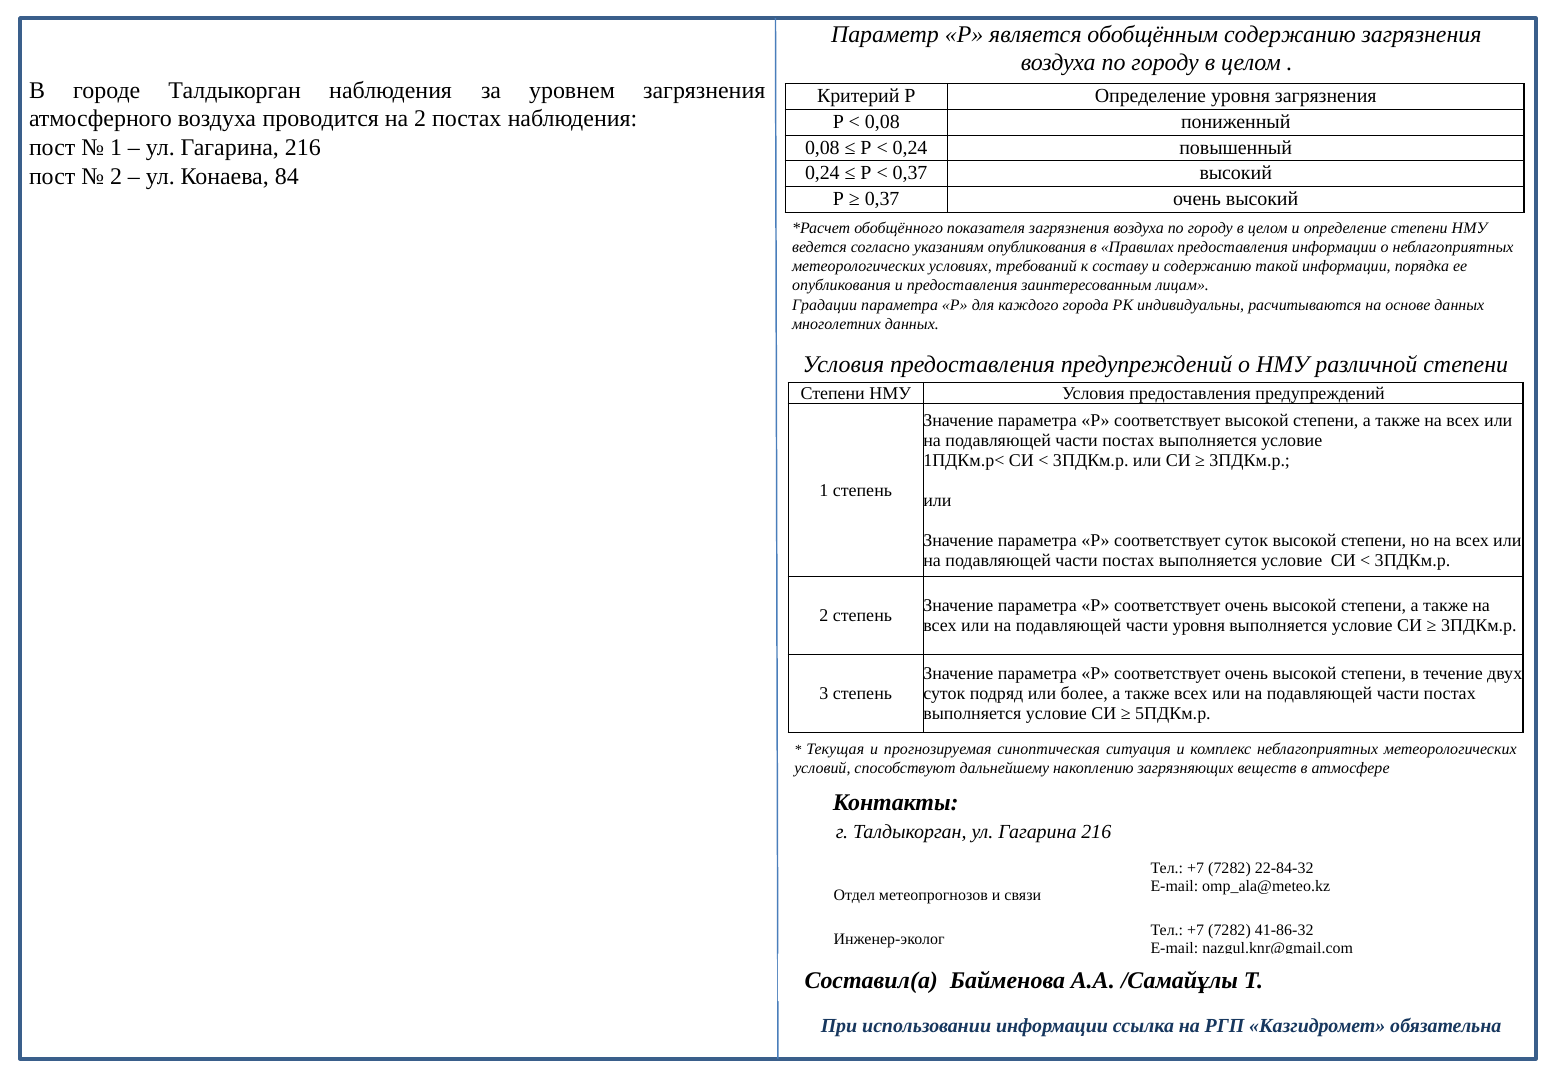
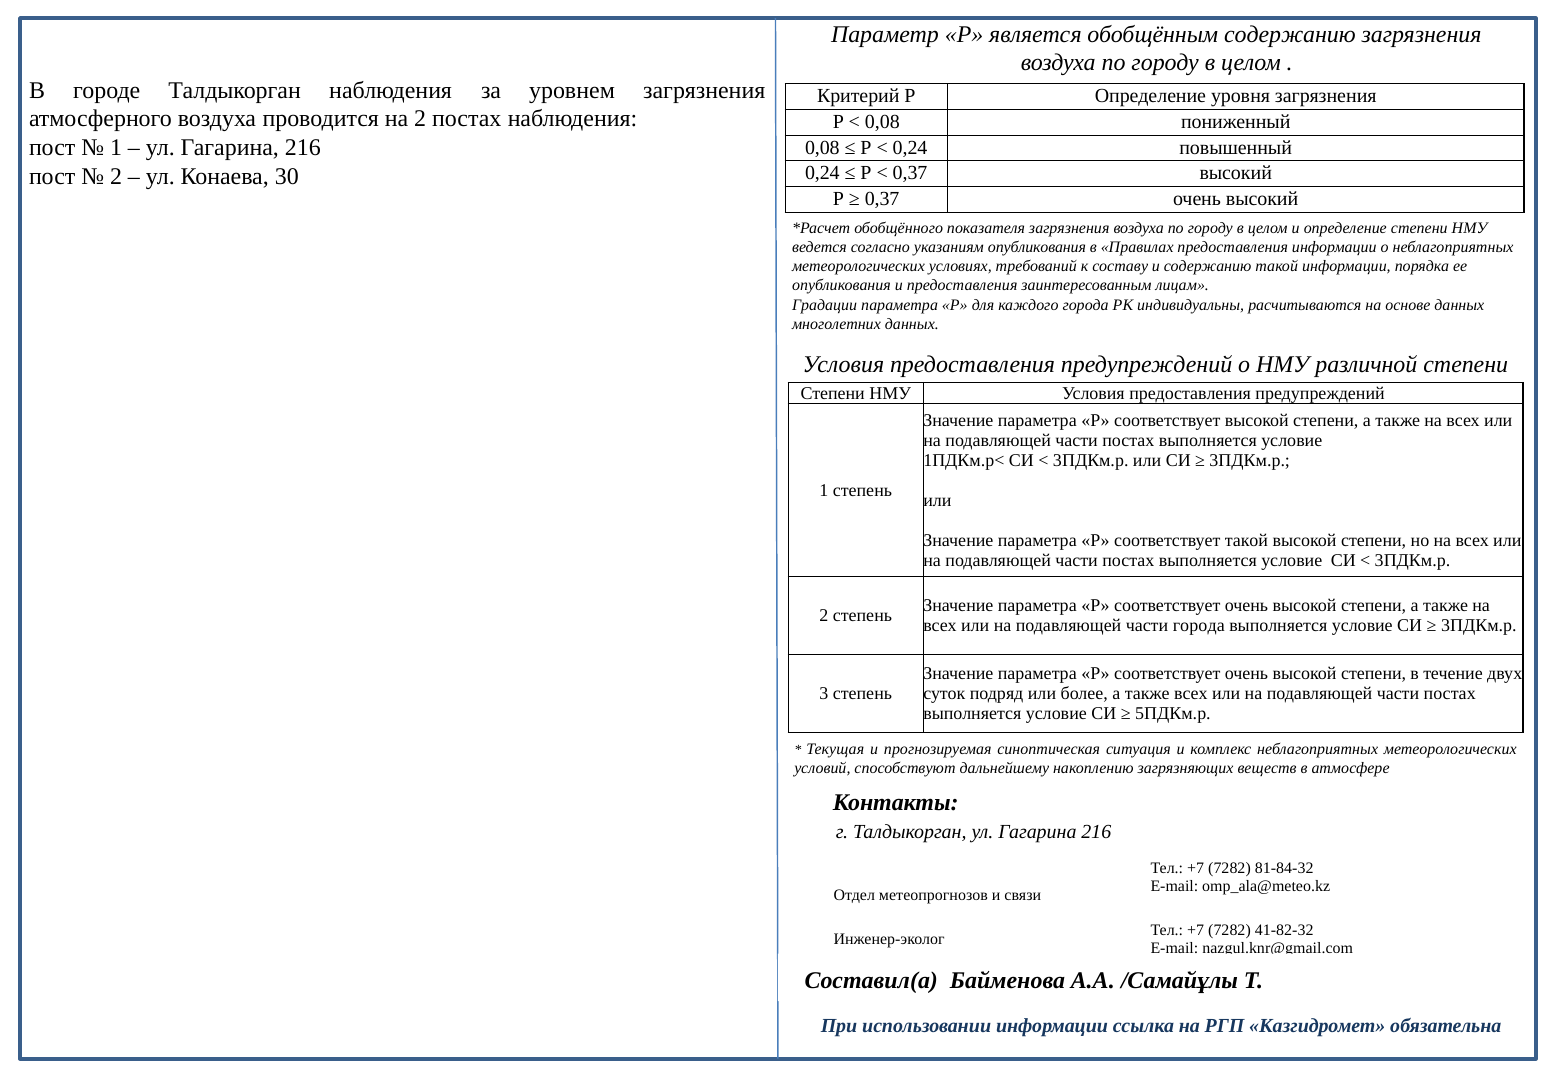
84: 84 -> 30 (287, 177)
соответствует суток: суток -> такой (1247, 540)
части уровня: уровня -> города (1199, 626)
22-84-32: 22-84-32 -> 81-84-32 (1284, 868)
41-86-32: 41-86-32 -> 41-82-32 (1284, 931)
